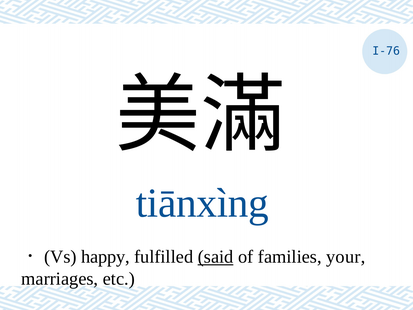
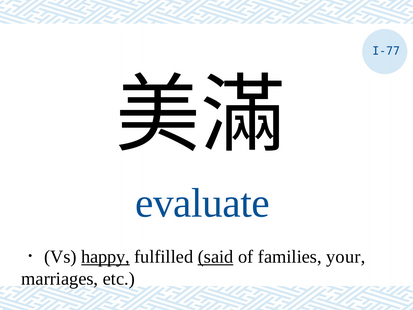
I-76: I-76 -> I-77 (386, 51)
tiānxìng: tiānxìng -> evaluate (202, 203)
happy underline: none -> present (105, 257)
